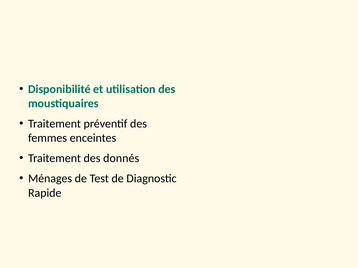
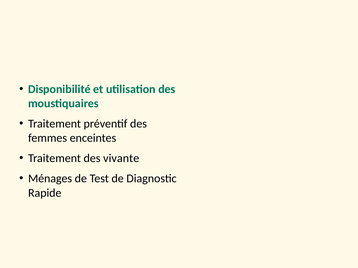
donnés: donnés -> vivante (121, 159)
